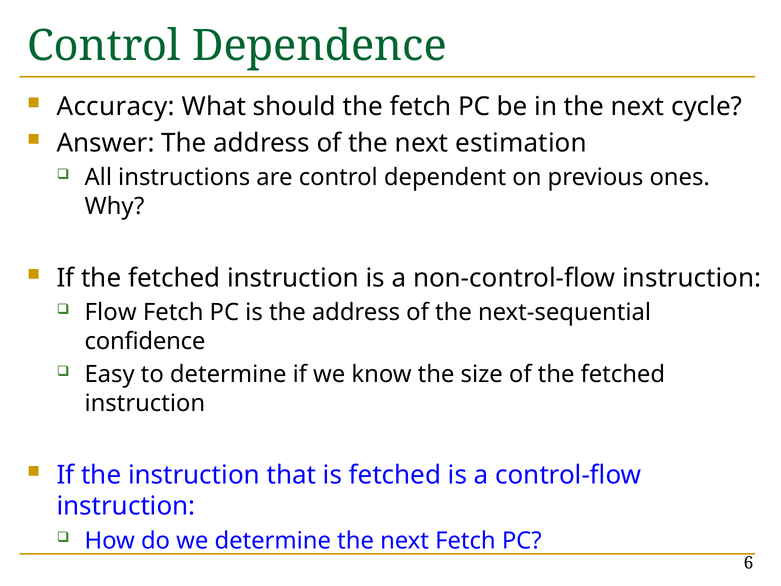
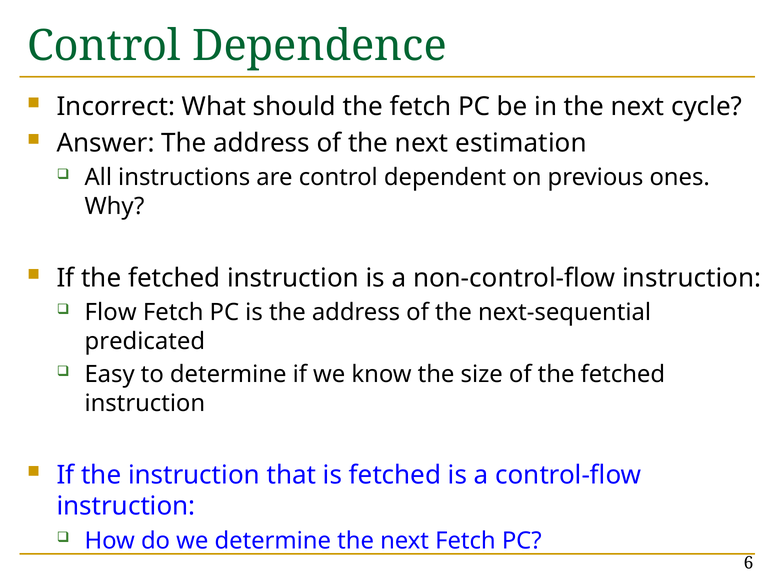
Accuracy: Accuracy -> Incorrect (116, 106)
confidence: confidence -> predicated (145, 341)
